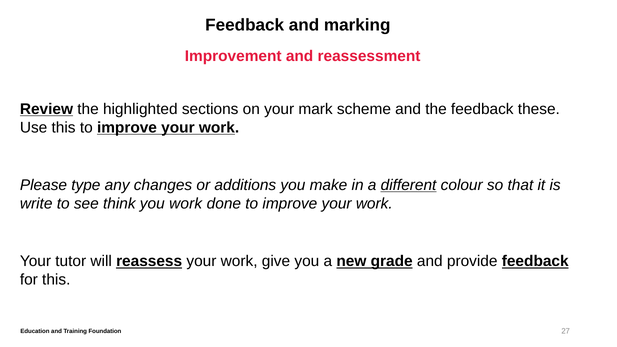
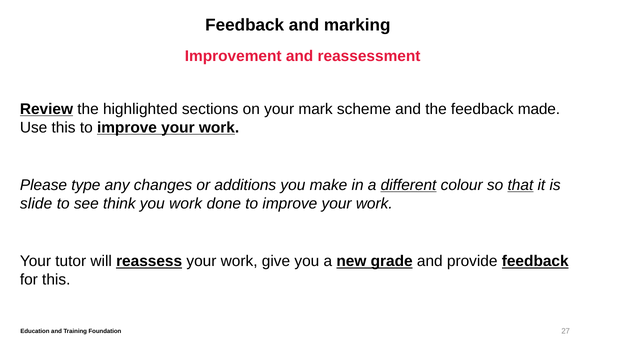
these: these -> made (539, 109)
that underline: none -> present (520, 185)
write: write -> slide (36, 204)
